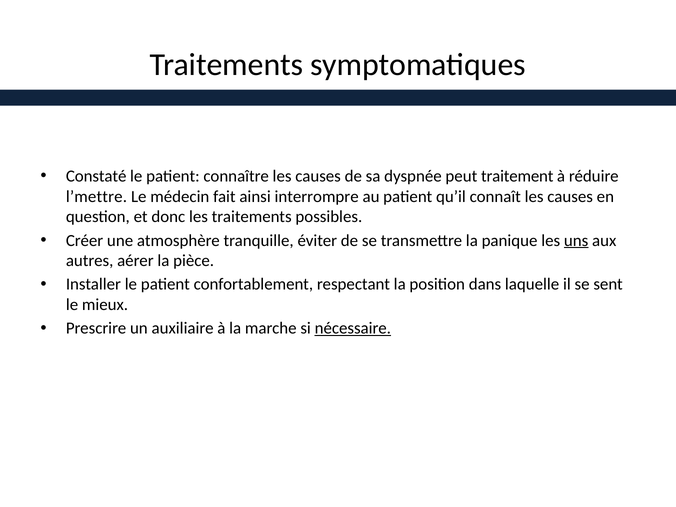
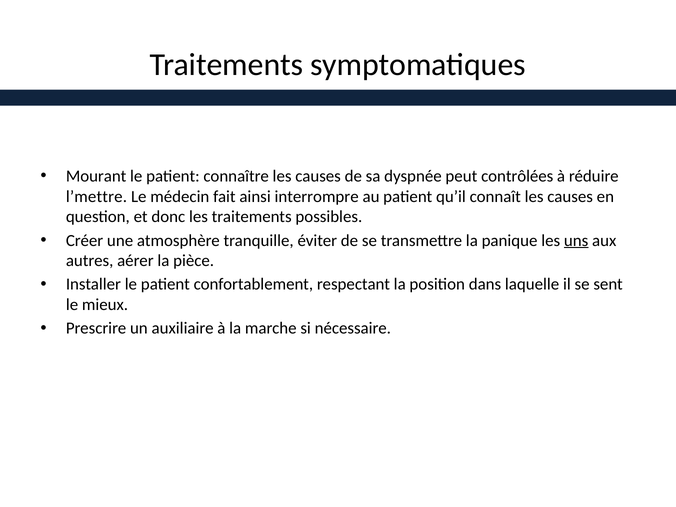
Constaté: Constaté -> Mourant (96, 176)
traitement: traitement -> contrôlées (517, 176)
nécessaire underline: present -> none (353, 328)
